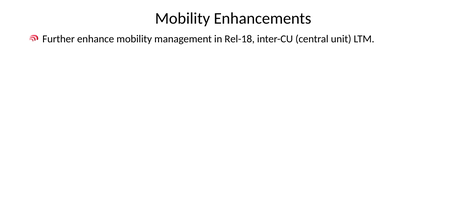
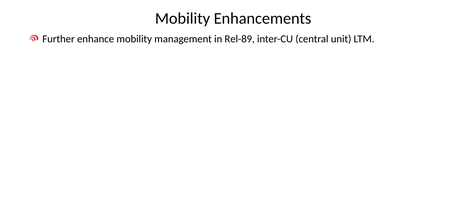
Rel-18: Rel-18 -> Rel-89 (240, 39)
